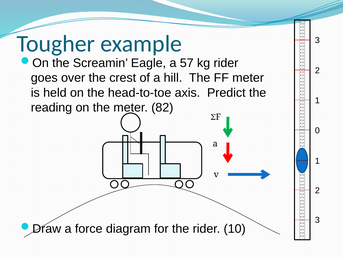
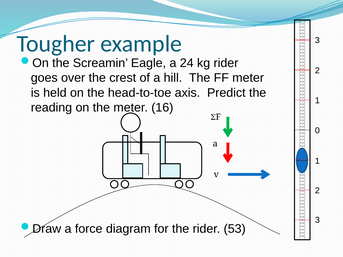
57: 57 -> 24 (187, 63)
82: 82 -> 16 (162, 108)
10: 10 -> 53 (235, 229)
